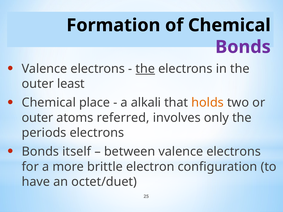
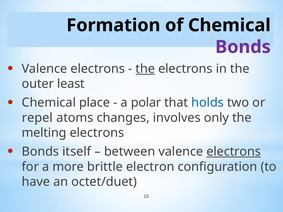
alkali: alkali -> polar (146, 103)
holds colour: orange -> blue (208, 103)
outer: outer -> repel (37, 118)
referred: referred -> changes (123, 118)
periods: periods -> melting (44, 133)
electrons underline: none -> present (234, 152)
